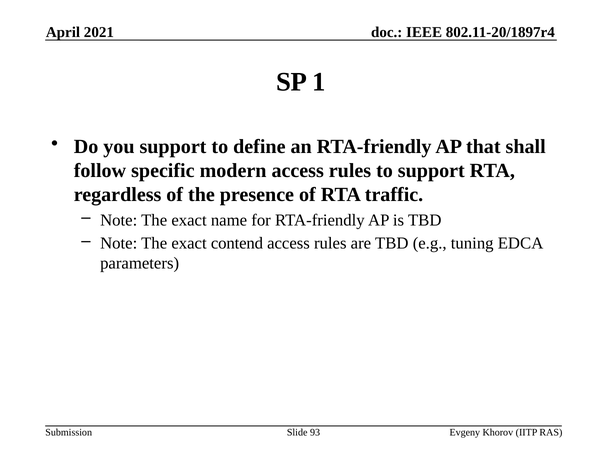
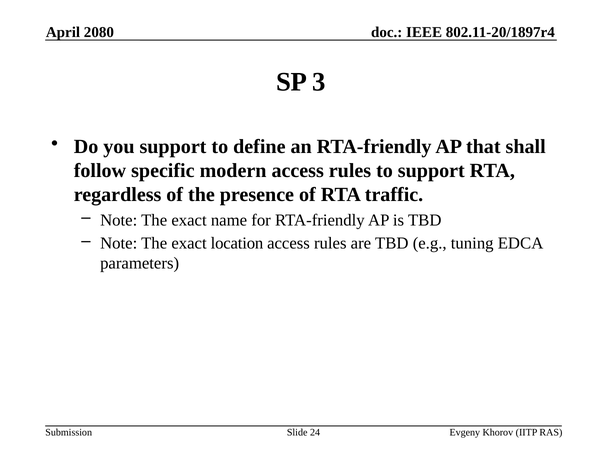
2021: 2021 -> 2080 (99, 32)
1: 1 -> 3 (319, 82)
contend: contend -> location (237, 244)
93: 93 -> 24 (315, 433)
